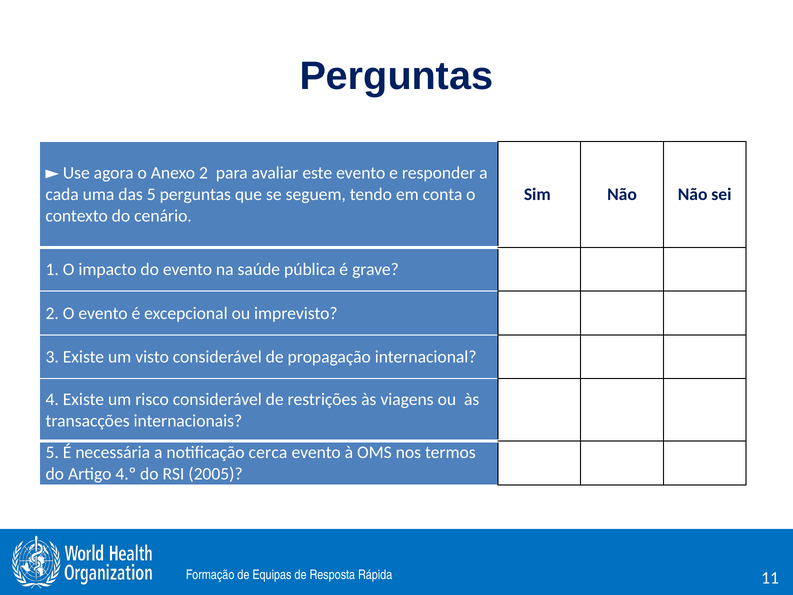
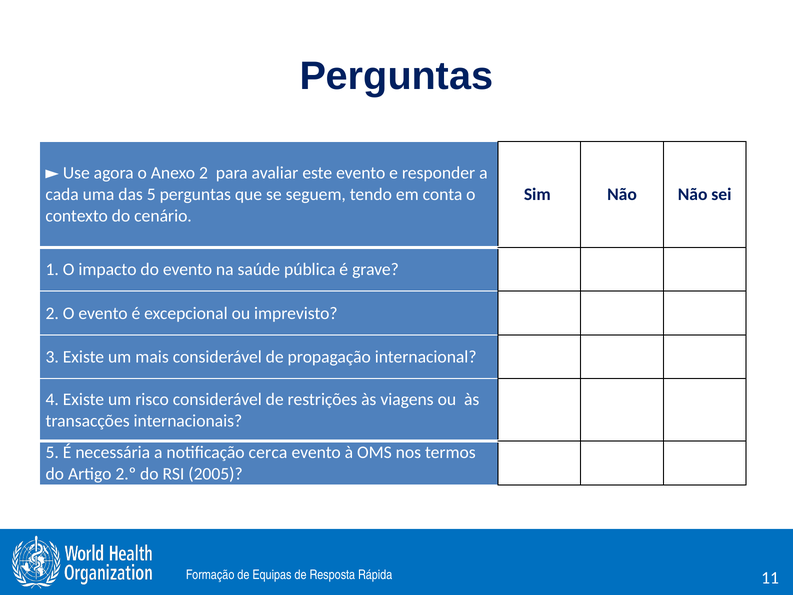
visto: visto -> mais (152, 357)
4.º: 4.º -> 2.º (126, 474)
